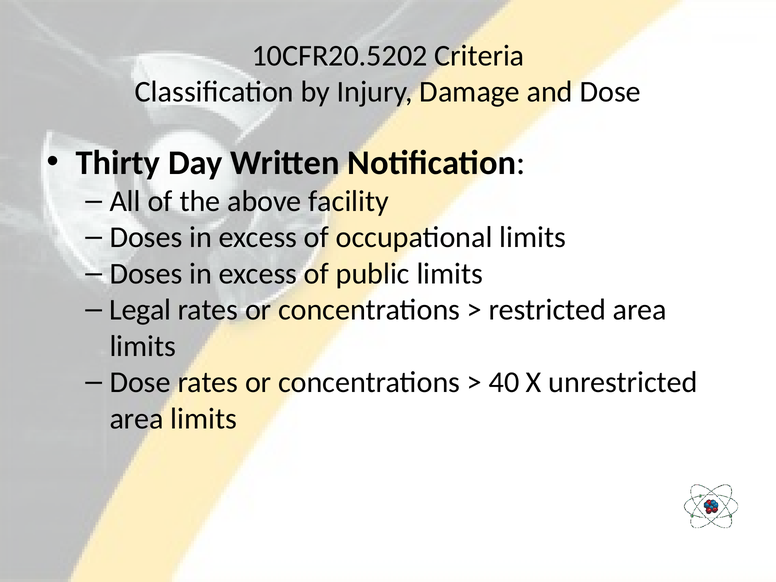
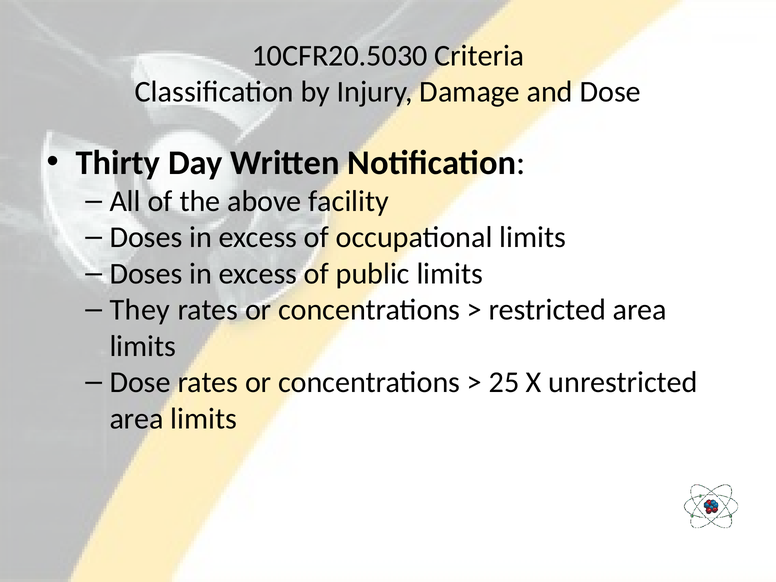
10CFR20.5202: 10CFR20.5202 -> 10CFR20.5030 (340, 56)
Legal: Legal -> They (140, 310)
40: 40 -> 25 (504, 382)
